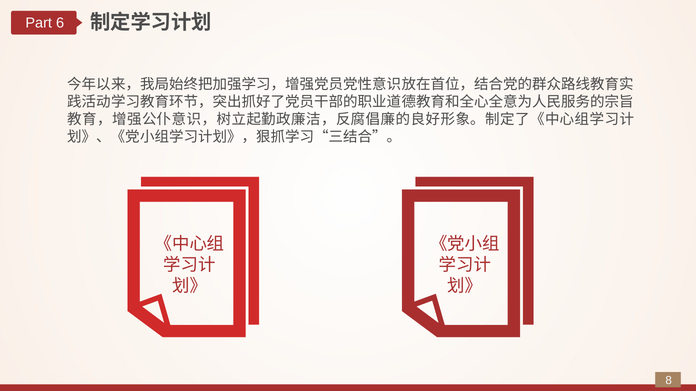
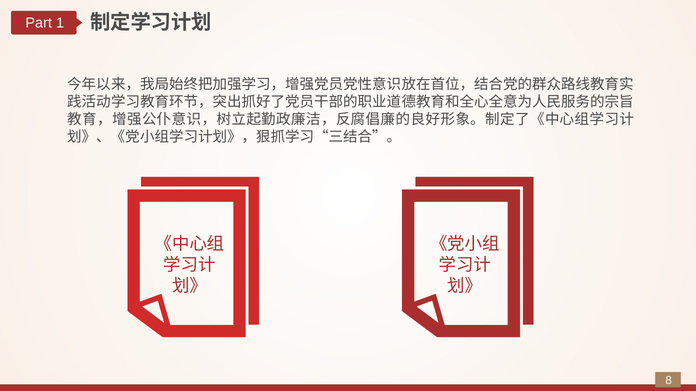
6: 6 -> 1 (60, 23)
